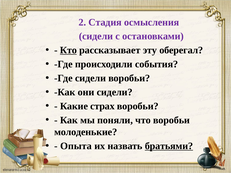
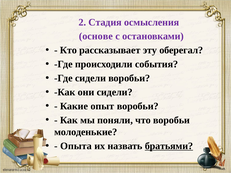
сидели: сидели -> основе (96, 36)
Кто underline: present -> none (68, 50)
страх: страх -> опыт (102, 106)
